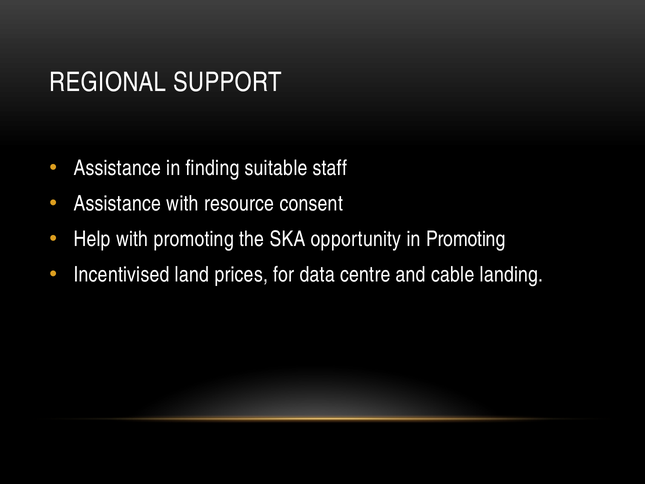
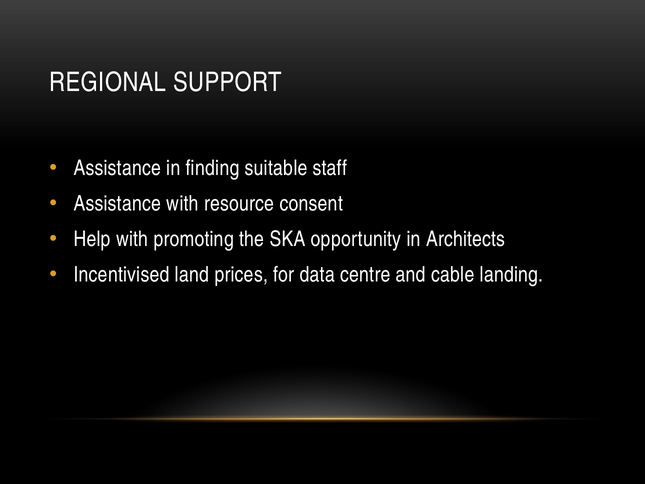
in Promoting: Promoting -> Architects (466, 239)
